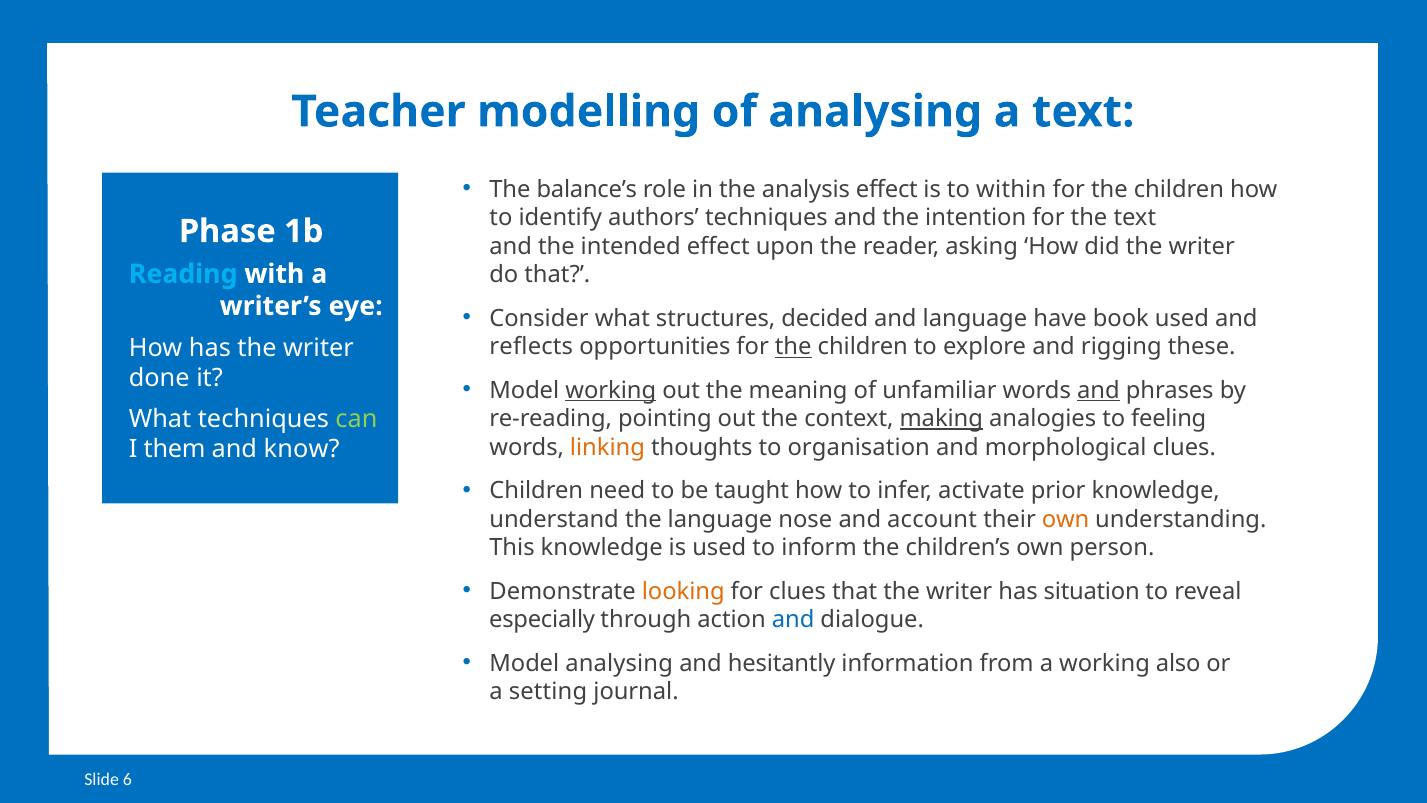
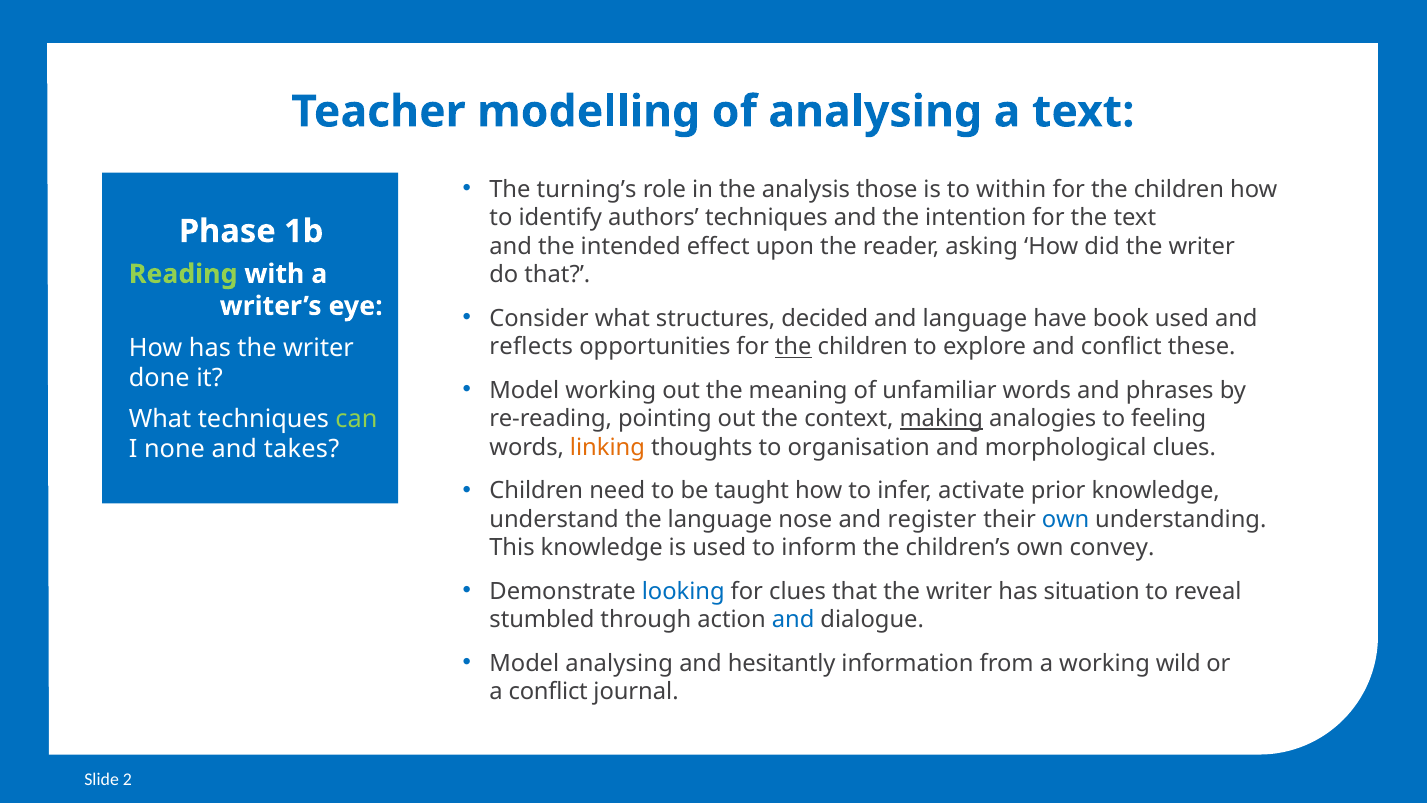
balance’s: balance’s -> turning’s (587, 189)
analysis effect: effect -> those (887, 189)
Reading colour: light blue -> light green (183, 274)
and rigging: rigging -> conflict (1121, 347)
working underline: present -> none (611, 390)
and underline: present -> none (1098, 390)
them: them -> none (175, 449)
know: know -> takes (302, 449)
account: account -> register (932, 519)
own colour: orange -> blue (1066, 519)
person: person -> convey (1112, 548)
looking colour: orange -> blue (683, 591)
especially: especially -> stumbled (542, 620)
also: also -> wild (1178, 663)
a setting: setting -> conflict (548, 692)
6: 6 -> 2 (127, 780)
